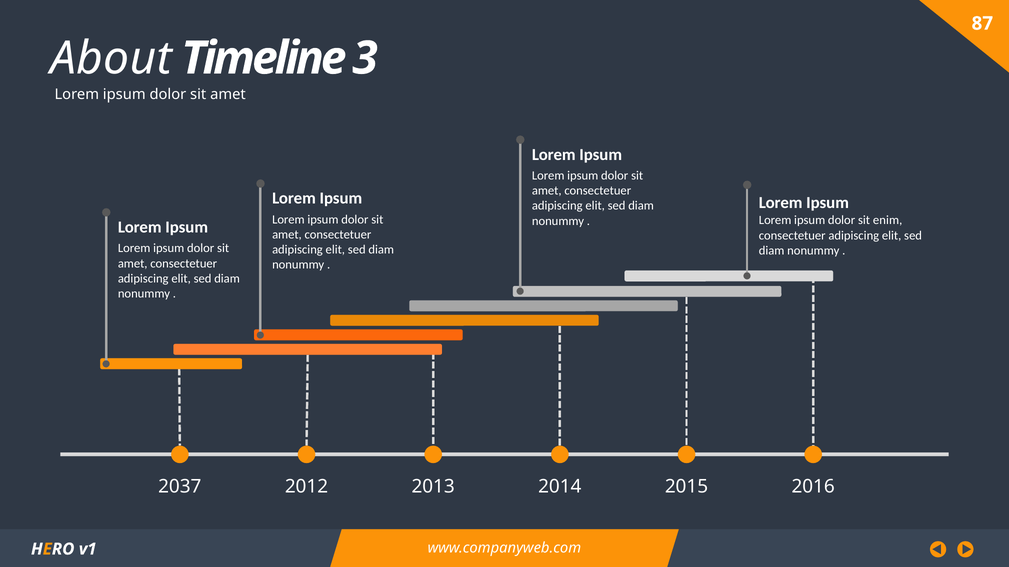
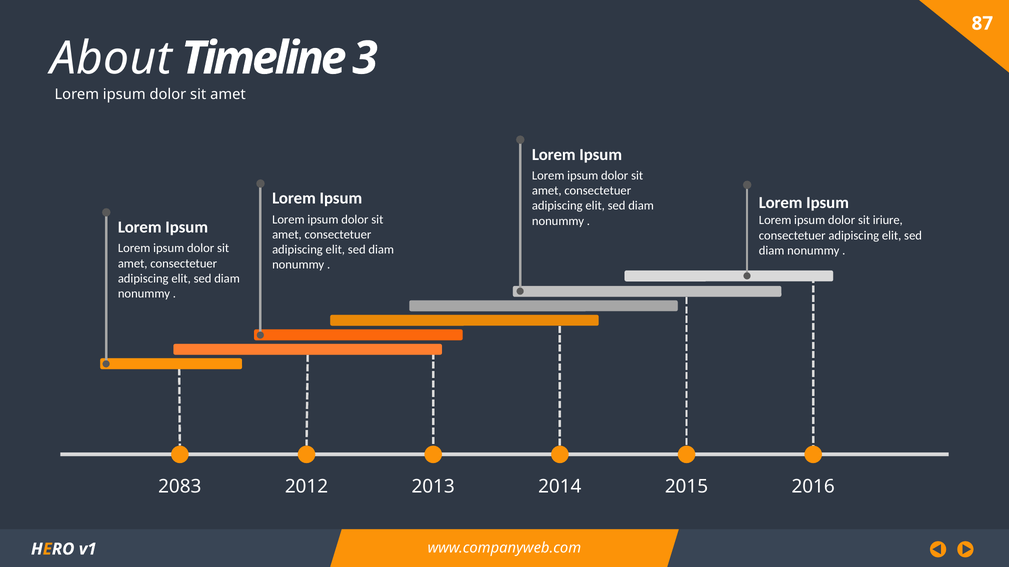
enim: enim -> iriure (888, 221)
2037: 2037 -> 2083 (180, 487)
